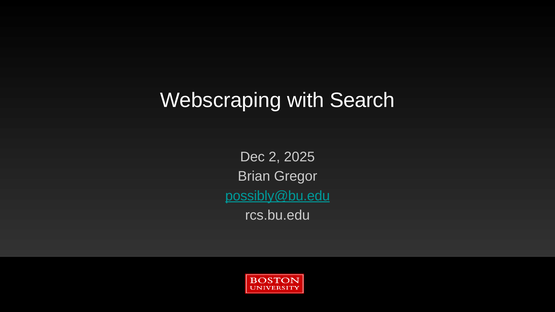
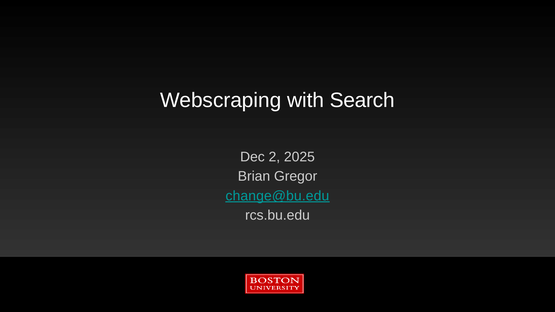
possibly@bu.edu: possibly@bu.edu -> change@bu.edu (277, 196)
